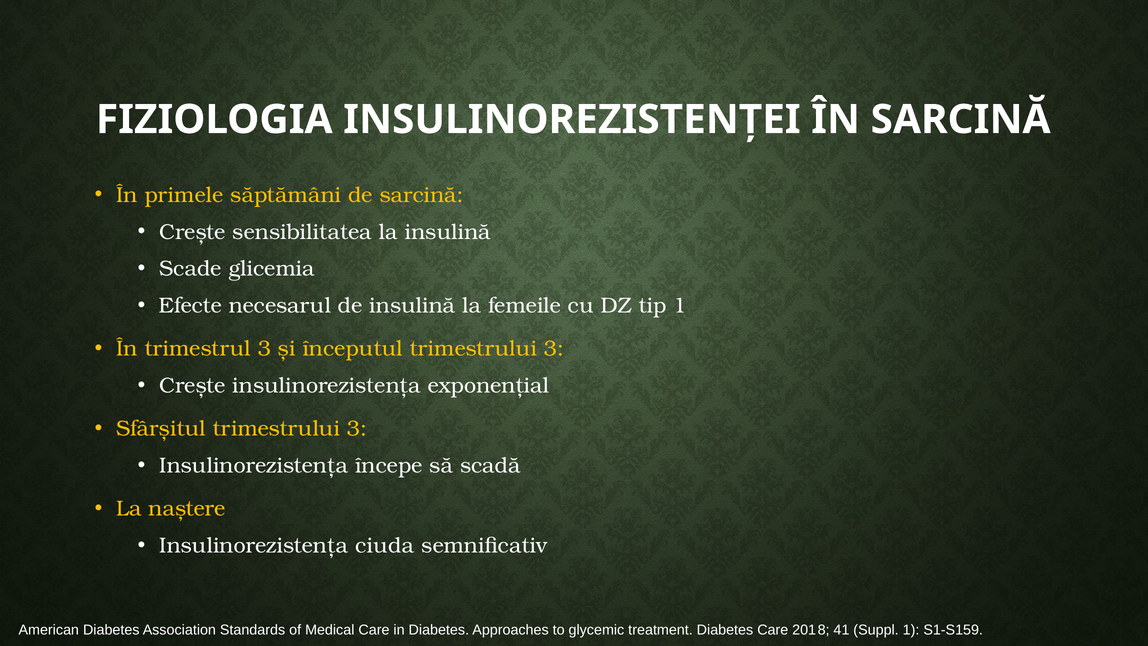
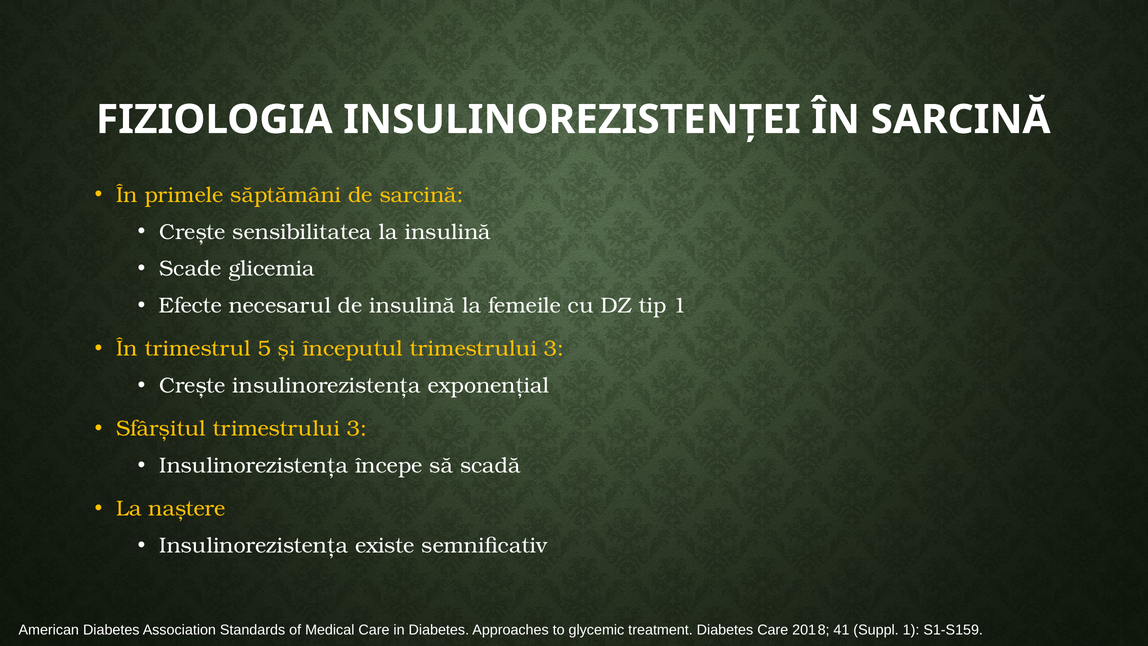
trimestrul 3: 3 -> 5 (264, 349)
ciuda: ciuda -> existe (385, 545)
